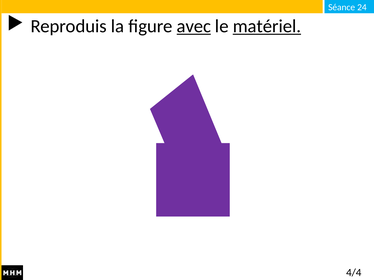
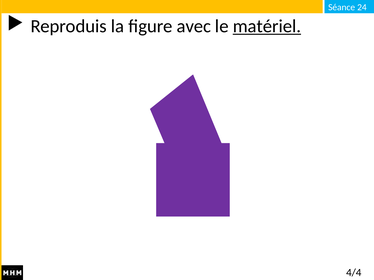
avec underline: present -> none (194, 26)
